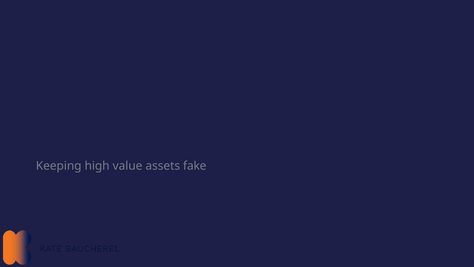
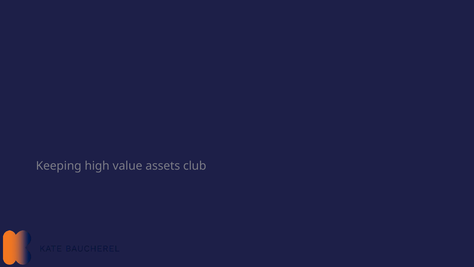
fake: fake -> club (195, 166)
